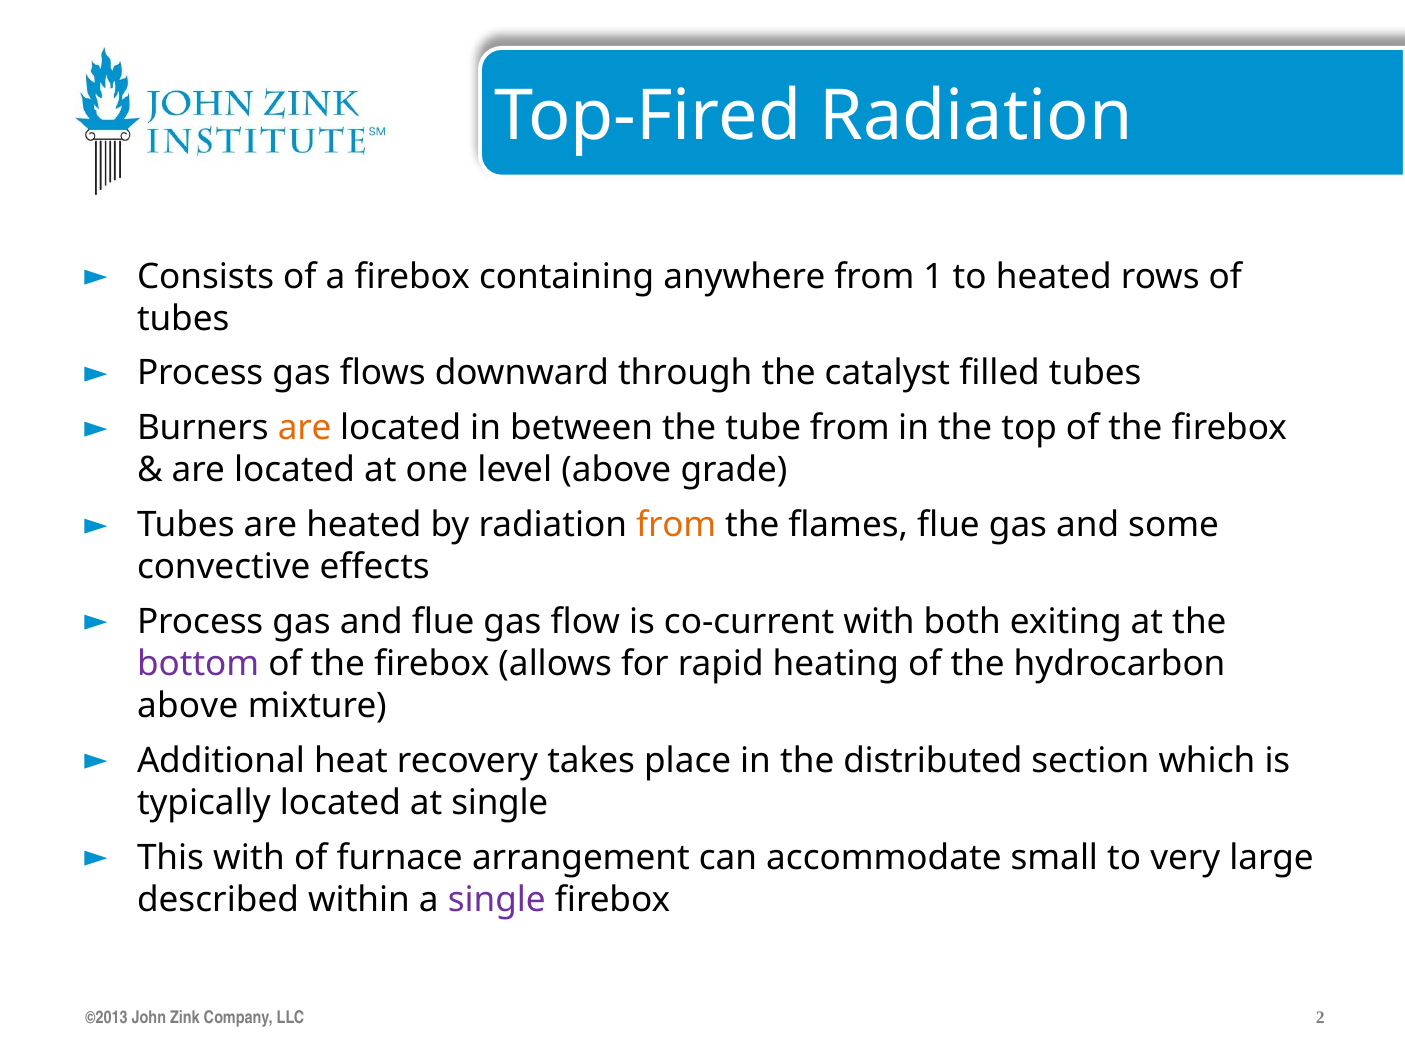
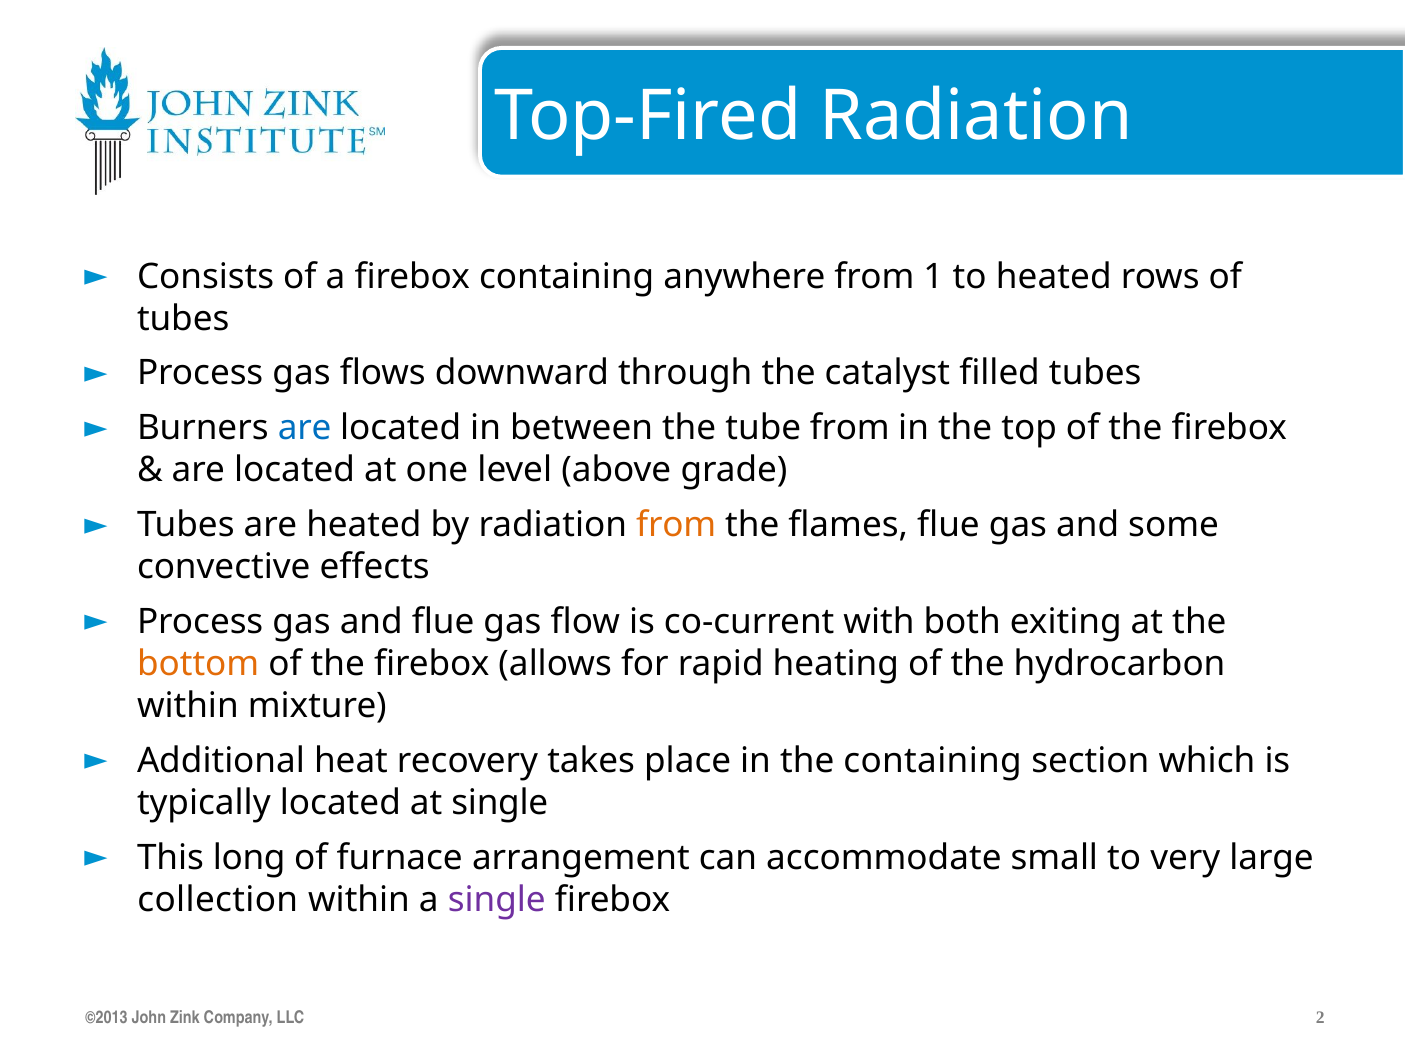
are colour: orange -> blue (305, 428)
bottom colour: purple -> orange (198, 664)
above: above -> within (188, 706)
the distributed: distributed -> containing (933, 760)
This with: with -> long (249, 857)
described: described -> collection (218, 899)
